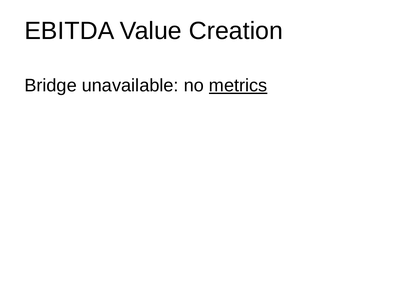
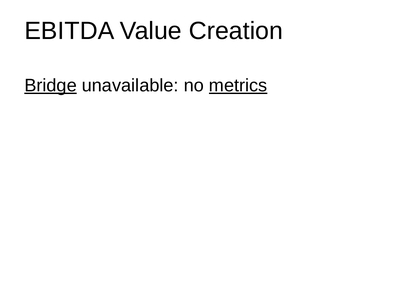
Bridge underline: none -> present (51, 86)
